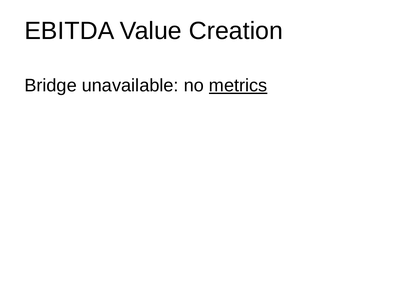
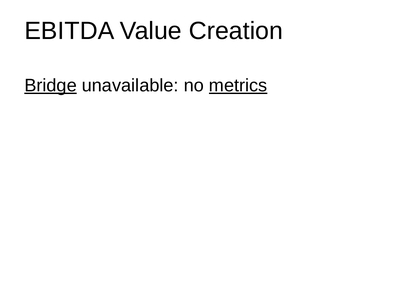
Bridge underline: none -> present (51, 86)
